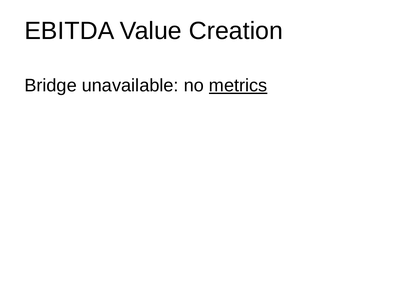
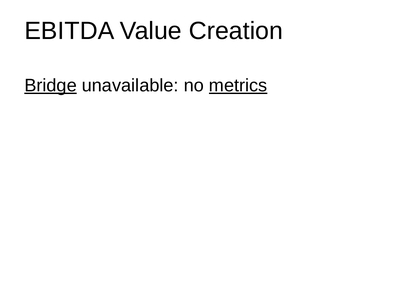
Bridge underline: none -> present (51, 86)
